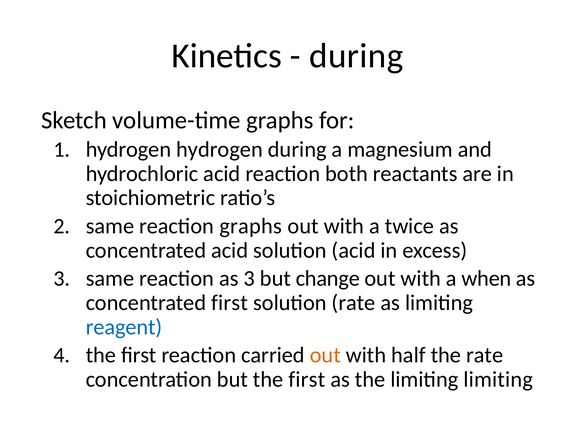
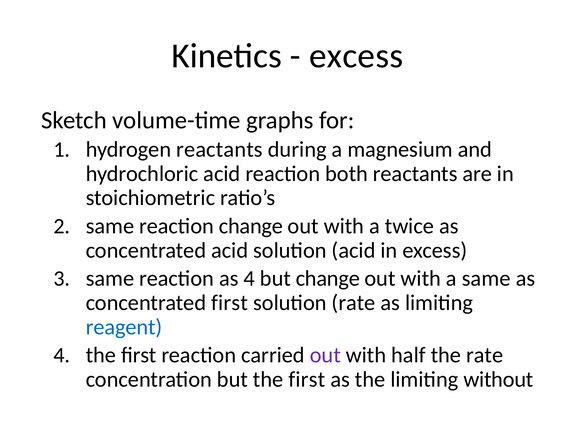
during: during -> excess (356, 56)
hydrogen hydrogen: hydrogen -> reactants (219, 150)
reaction graphs: graphs -> change (251, 226)
as 3: 3 -> 4 (249, 279)
a when: when -> same (486, 279)
out colour: orange -> purple (325, 355)
limiting limiting: limiting -> without (498, 379)
